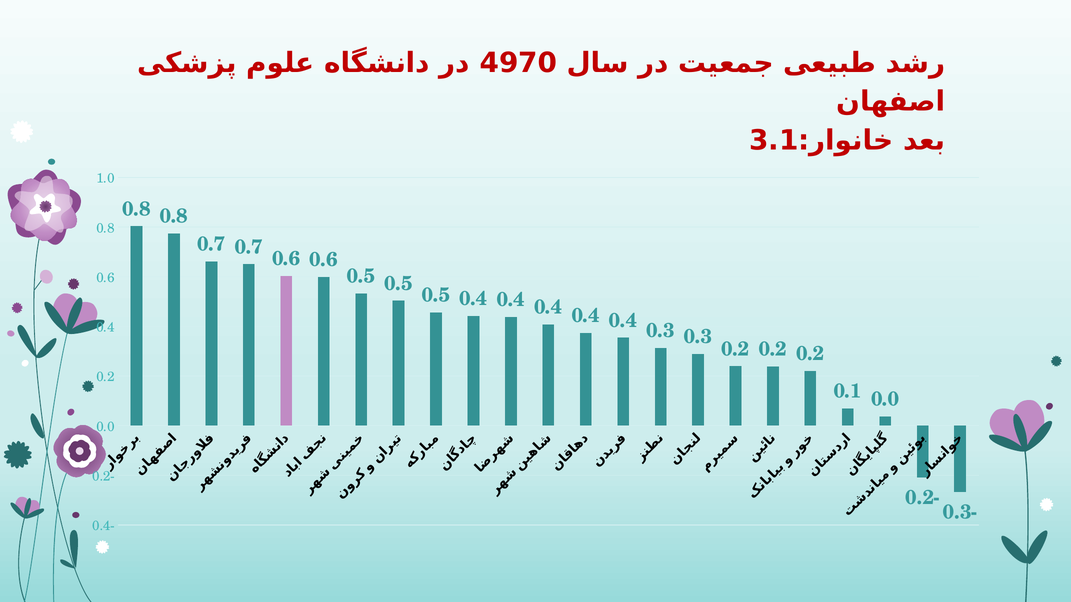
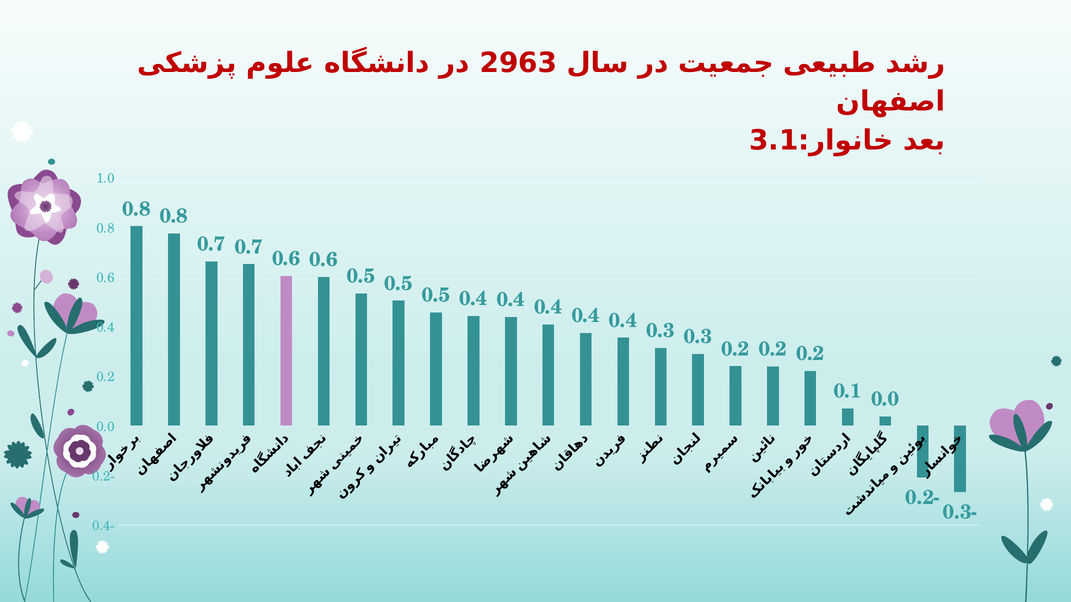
4970: 4970 -> 2963 (518, 63)
